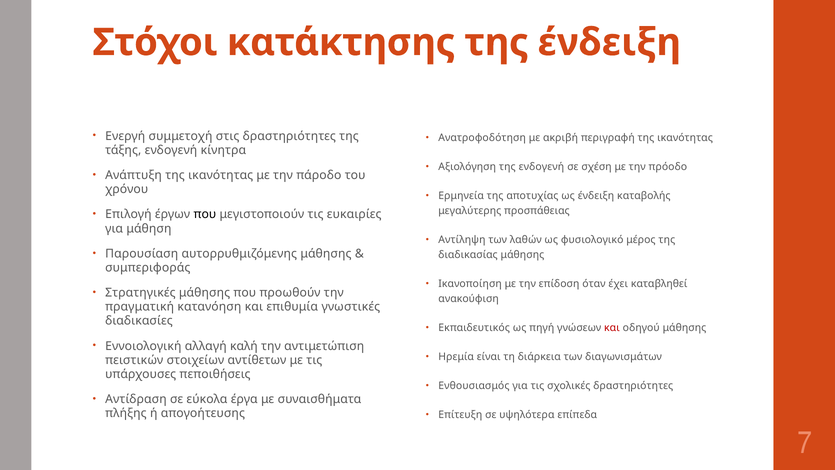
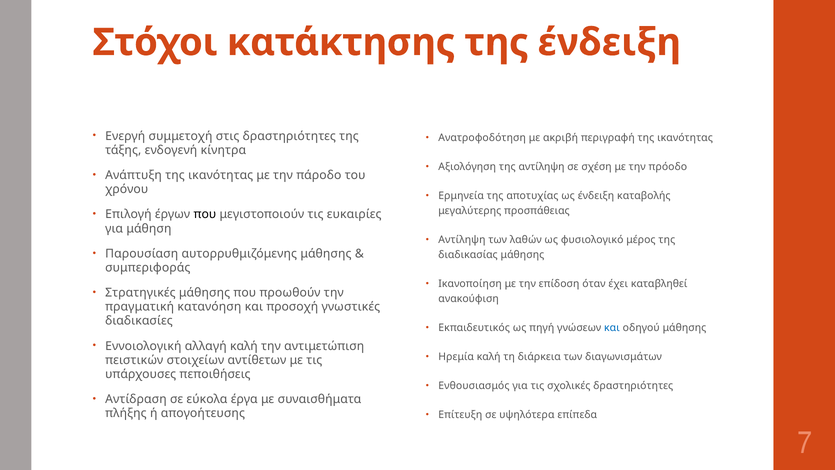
της ενδογενή: ενδογενή -> αντίληψη (542, 167)
επιθυμία: επιθυμία -> προσοχή (292, 307)
και colour: red -> blue (612, 328)
Ηρεμία είναι: είναι -> καλή (489, 357)
